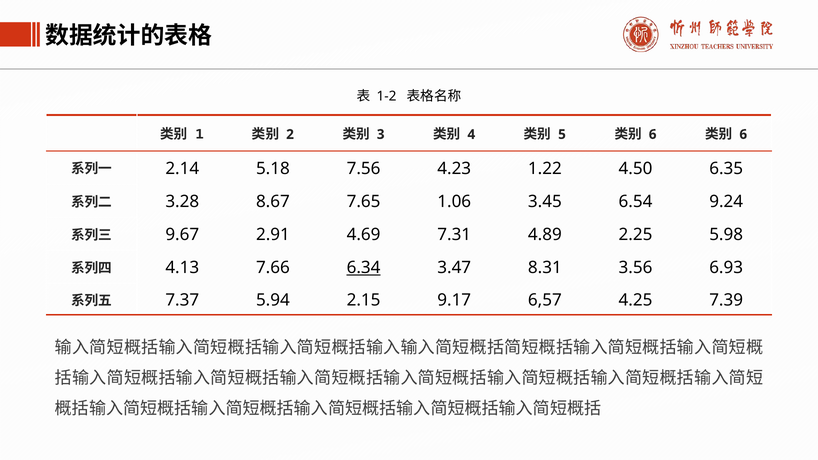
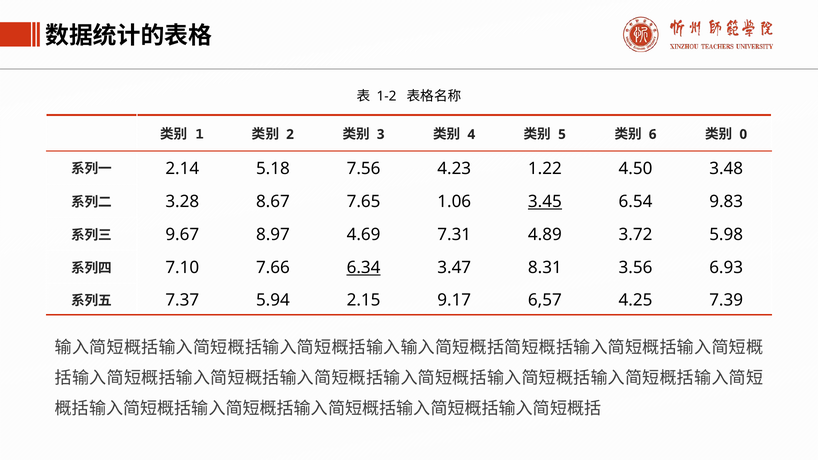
6: 6 -> 0 (743, 134)
6.35: 6.35 -> 3.48 (726, 169)
3.45 underline: none -> present (545, 202)
9.24: 9.24 -> 9.83 (726, 202)
2.91: 2.91 -> 8.97 (273, 235)
2.25: 2.25 -> 3.72 (636, 235)
4.13: 4.13 -> 7.10 (182, 268)
